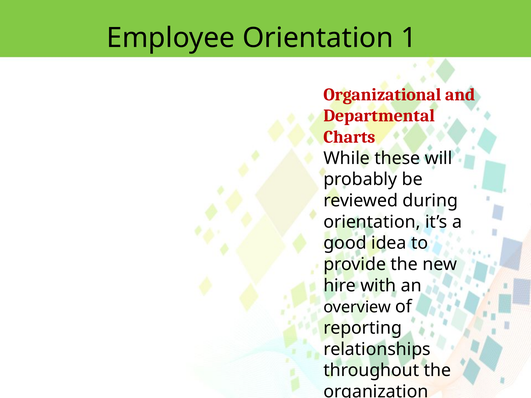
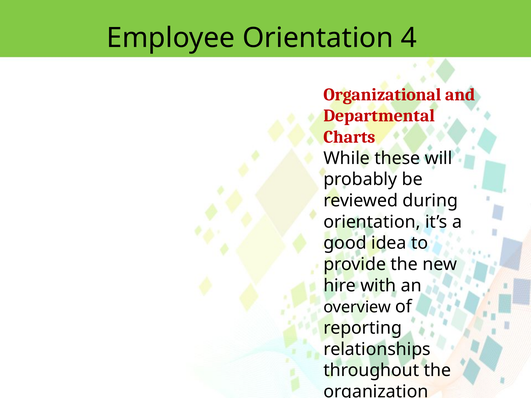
1: 1 -> 4 (409, 38)
